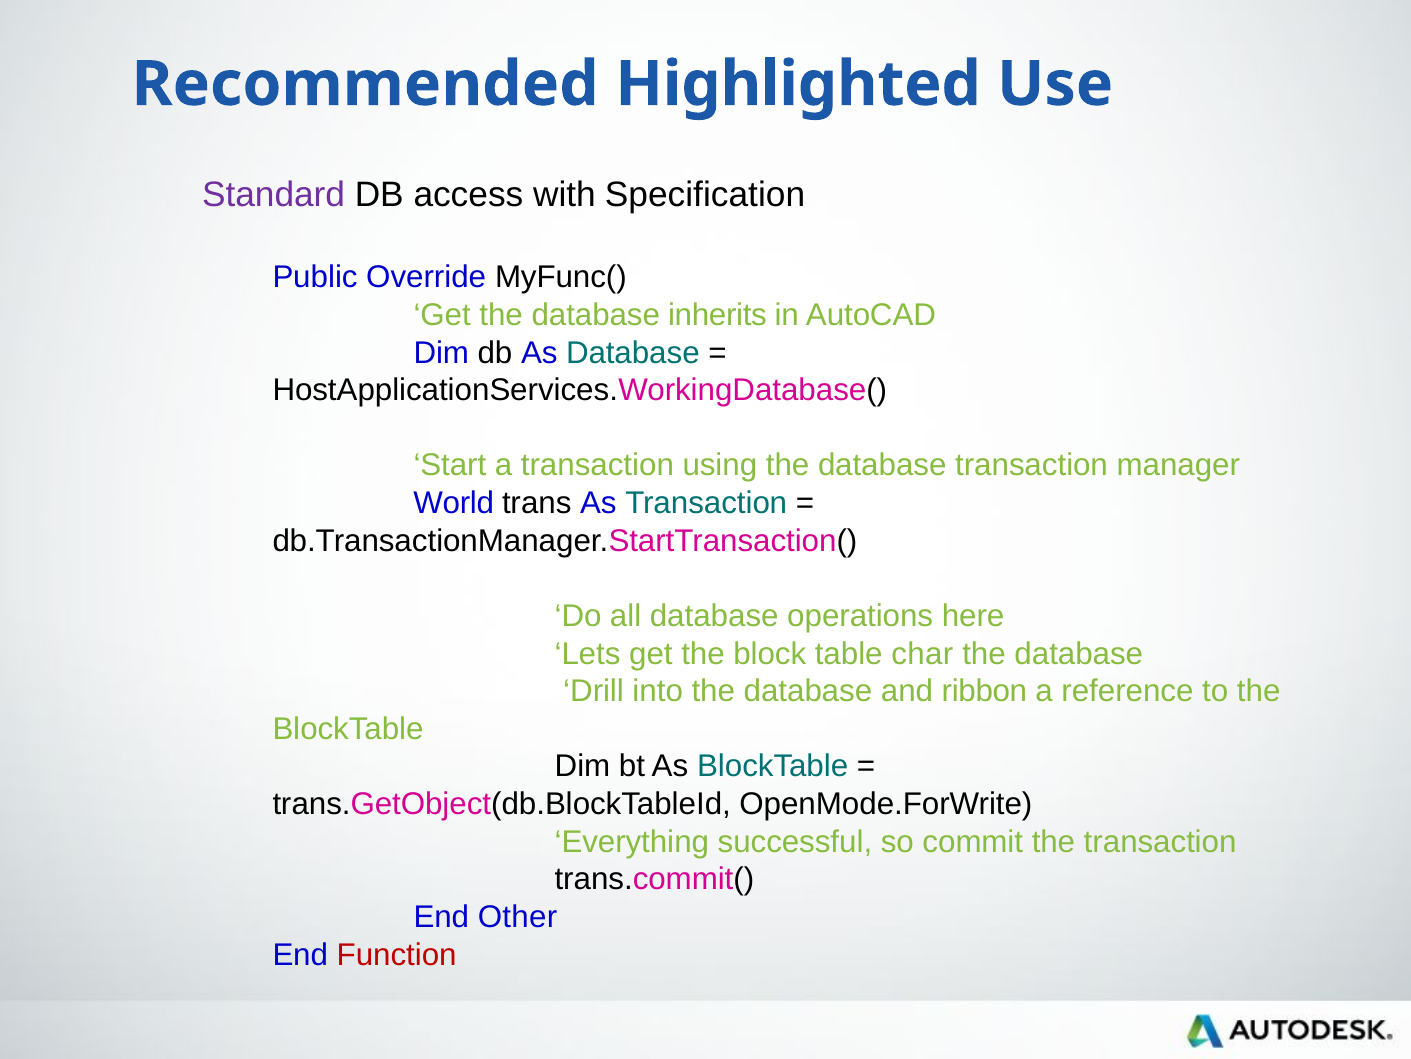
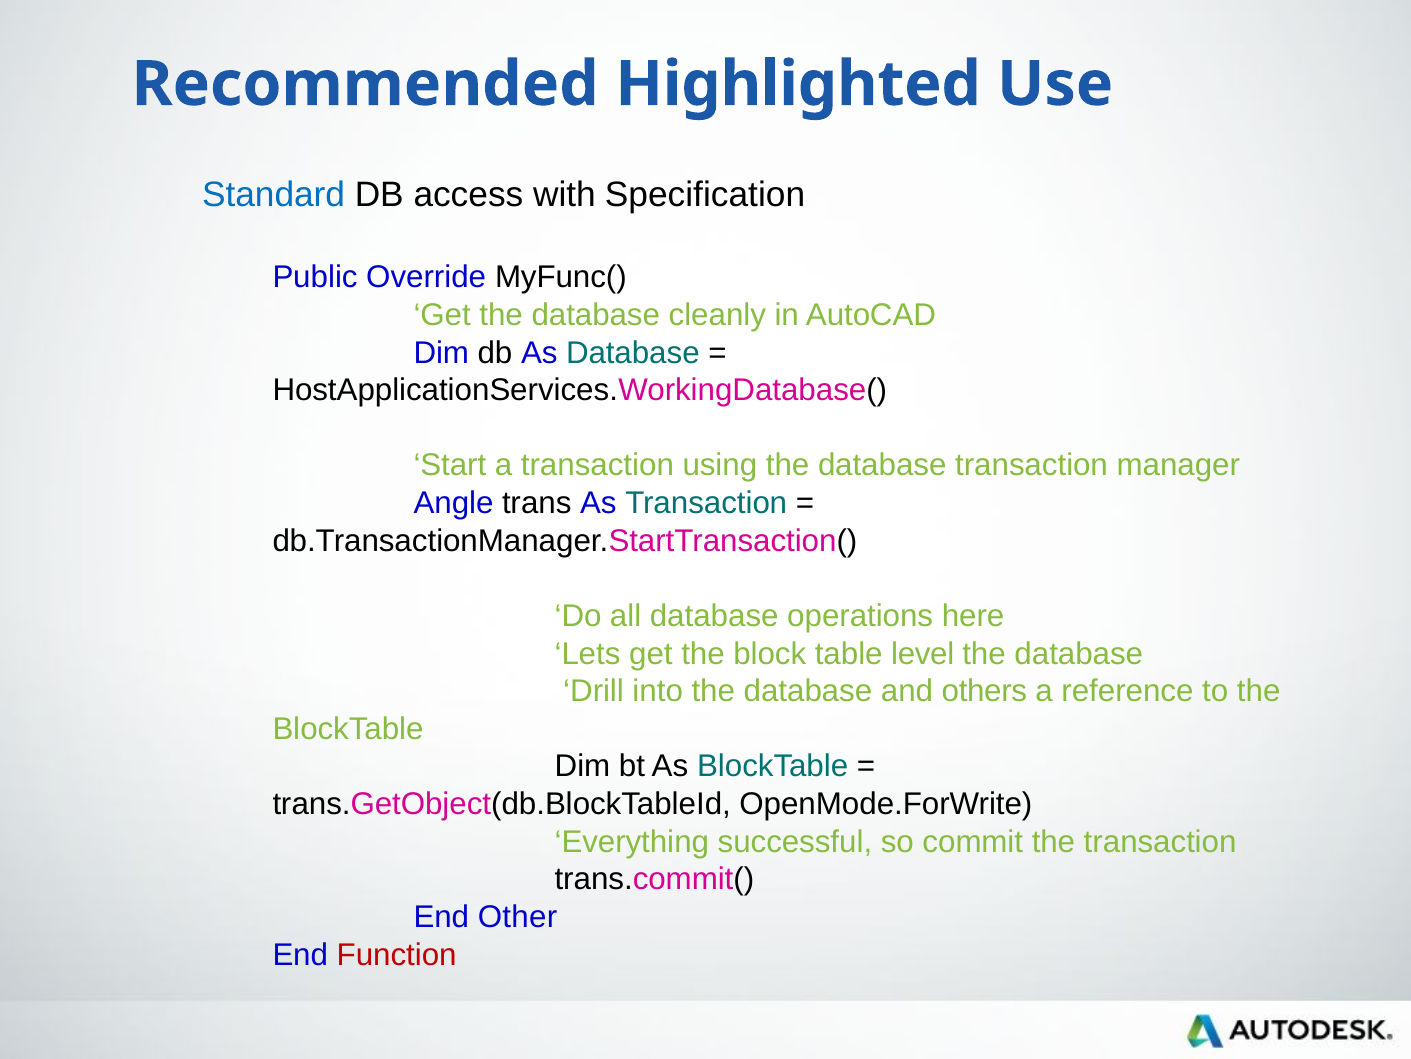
Standard colour: purple -> blue (274, 195)
inherits: inherits -> cleanly (717, 315)
World: World -> Angle (454, 503)
char: char -> level (923, 653)
ribbon: ribbon -> others (984, 691)
